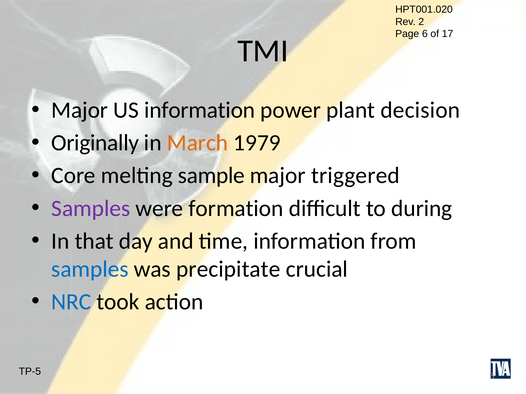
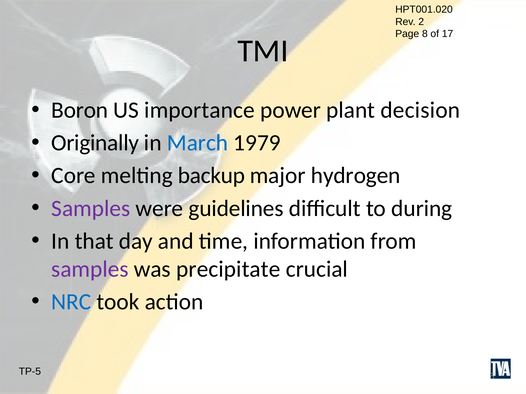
6: 6 -> 8 (425, 34)
Major: Major -> Boron (80, 110)
US information: information -> importance (200, 110)
March colour: orange -> blue (198, 143)
sample: sample -> backup (211, 176)
triggered: triggered -> hydrogen (356, 176)
formation: formation -> guidelines (236, 209)
samples colour: blue -> purple (90, 269)
